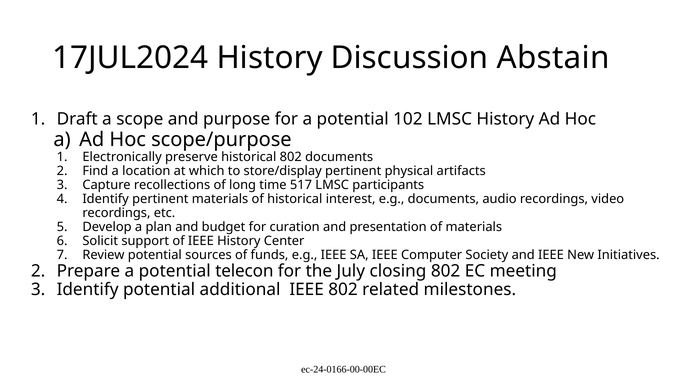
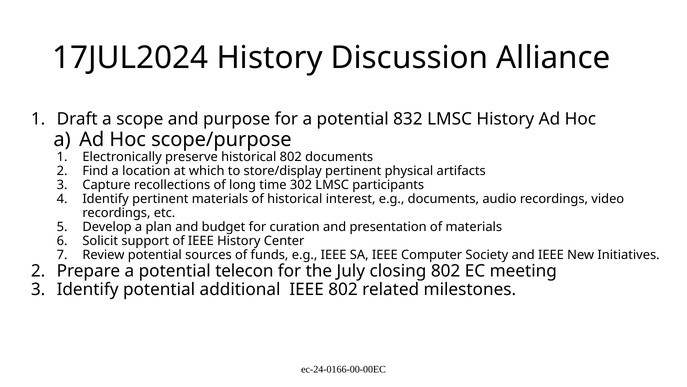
Abstain: Abstain -> Alliance (553, 58)
102: 102 -> 832 (408, 119)
517: 517 -> 302 (301, 185)
